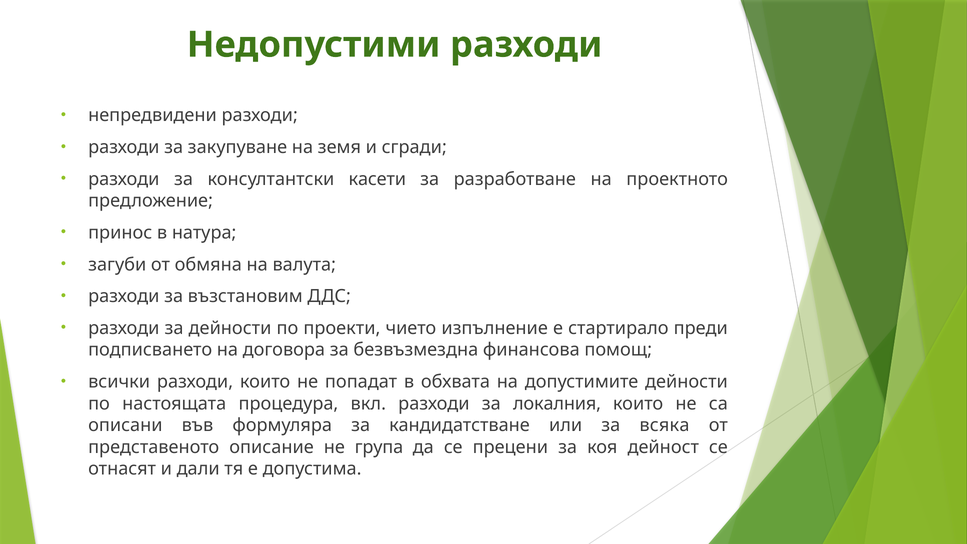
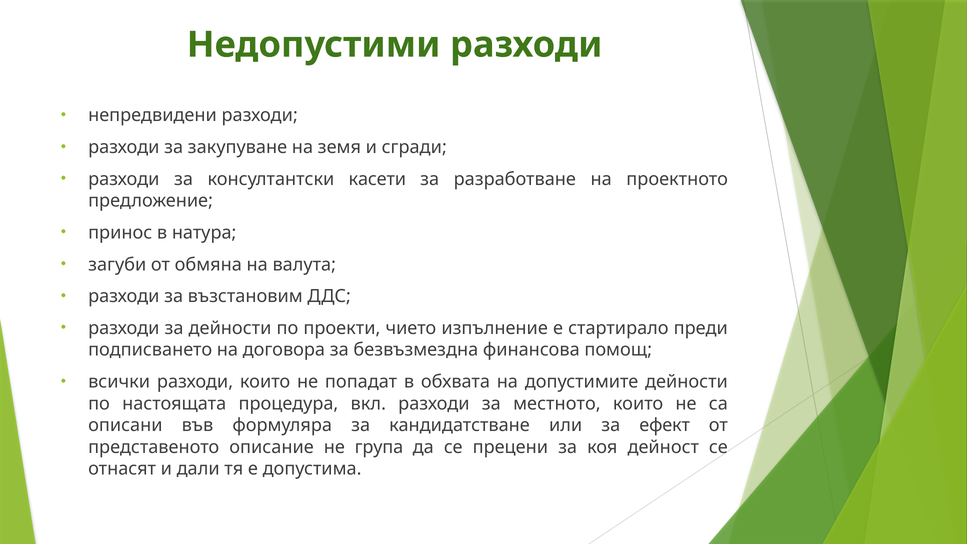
локалния: локалния -> местното (557, 404)
всяка: всяка -> ефект (665, 425)
